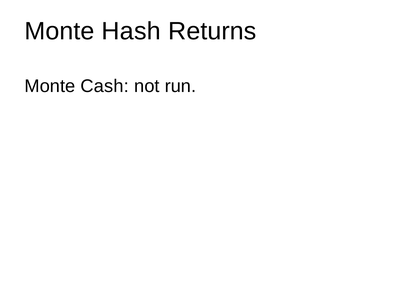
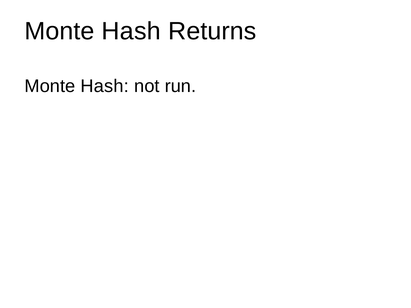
Cash: Cash -> Hash (105, 86)
